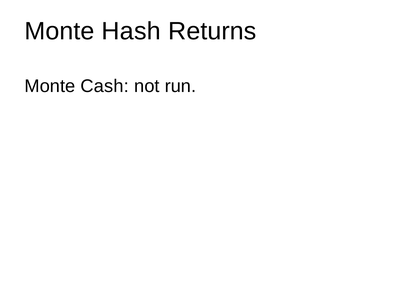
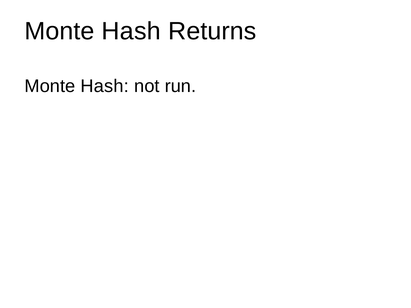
Cash: Cash -> Hash (105, 86)
